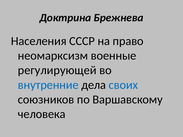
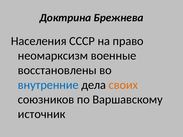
регулирующей: регулирующей -> восстановлены (57, 70)
своих colour: blue -> orange (123, 85)
человека: человека -> источник (42, 114)
